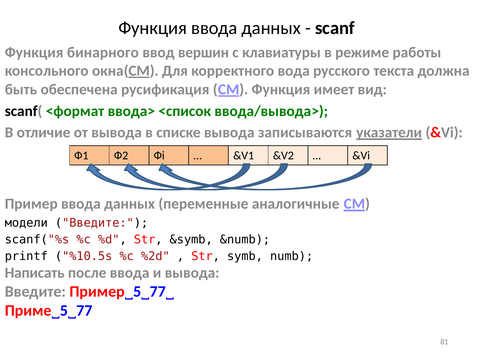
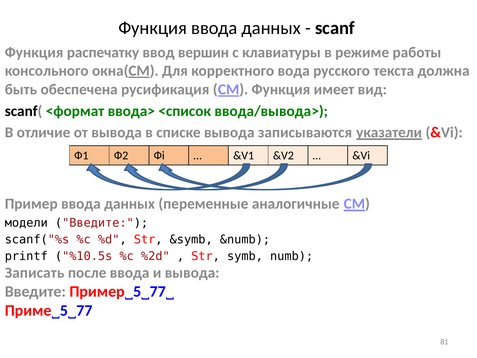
бинарного: бинарного -> распечатку (103, 52)
Написать: Написать -> Записать (35, 273)
